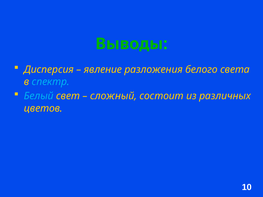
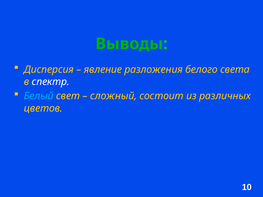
спектр colour: light blue -> white (51, 82)
